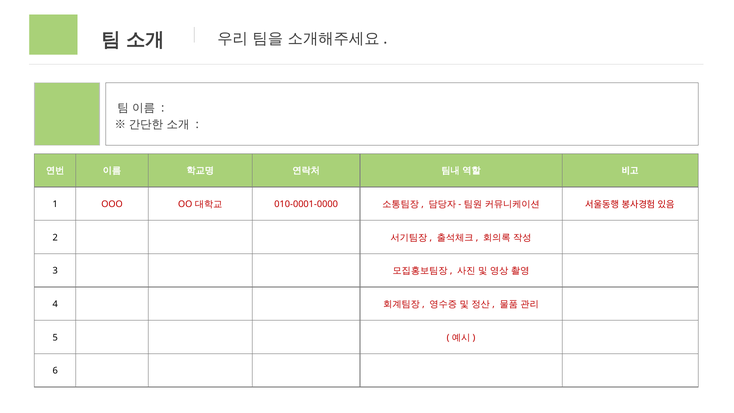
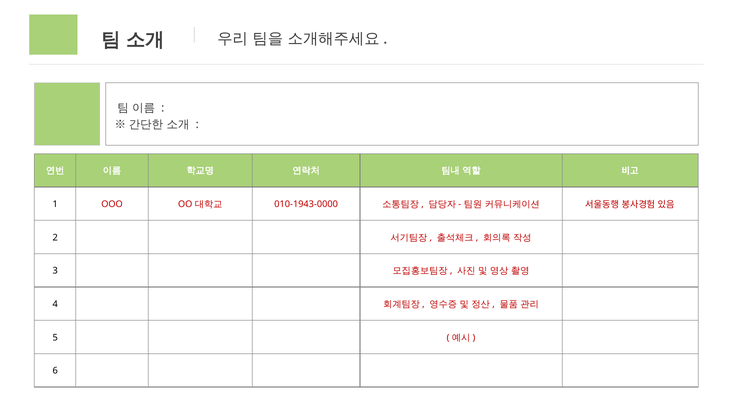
010-0001-0000: 010-0001-0000 -> 010-1943-0000 (306, 204)
